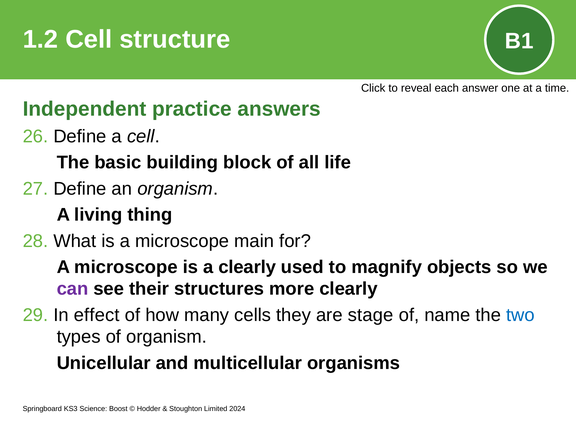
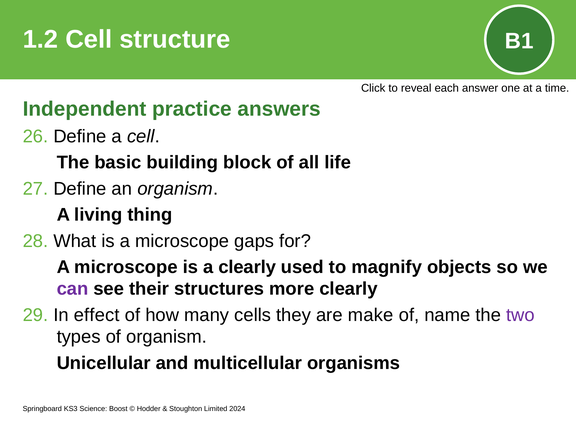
main: main -> gaps (254, 241)
stage: stage -> make (371, 315)
two colour: blue -> purple (520, 315)
